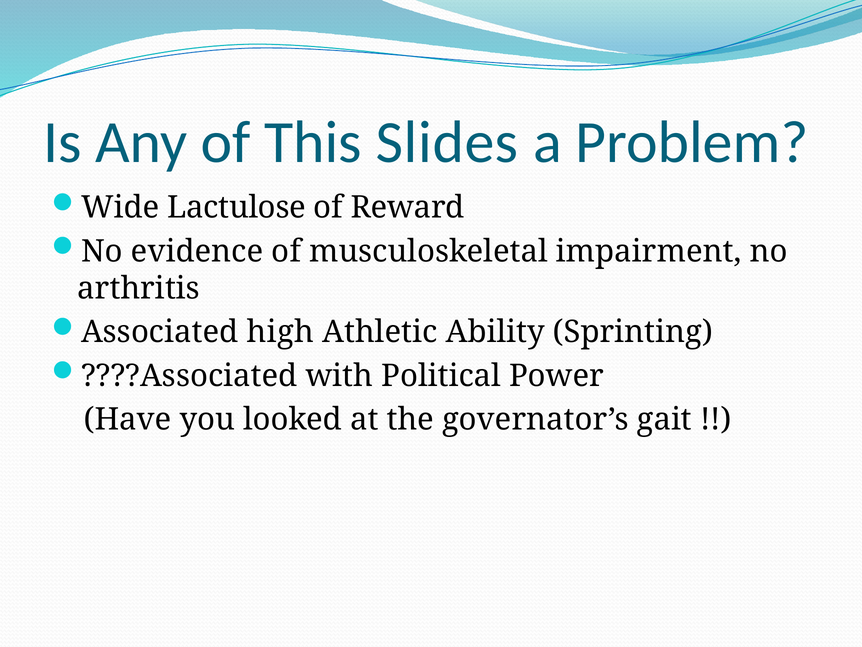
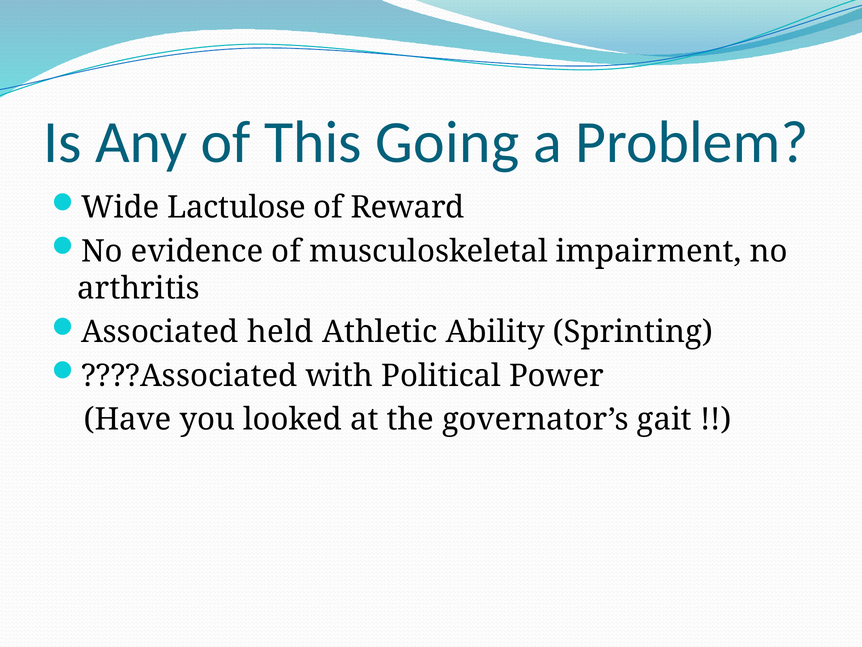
Slides: Slides -> Going (447, 142)
high: high -> held (280, 332)
